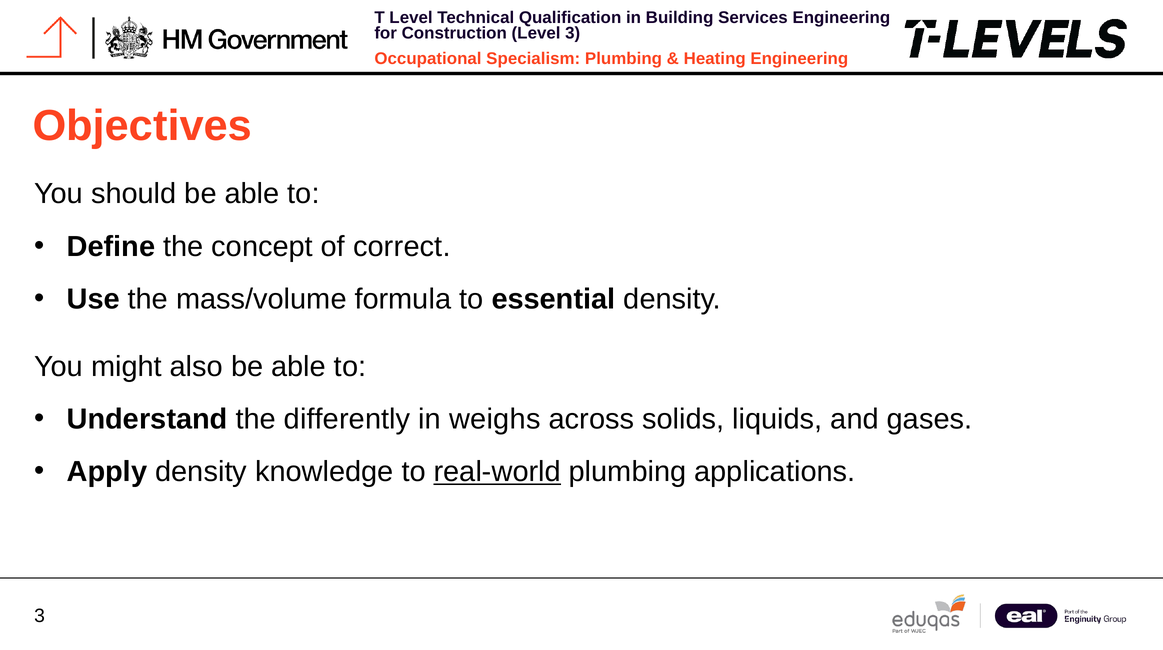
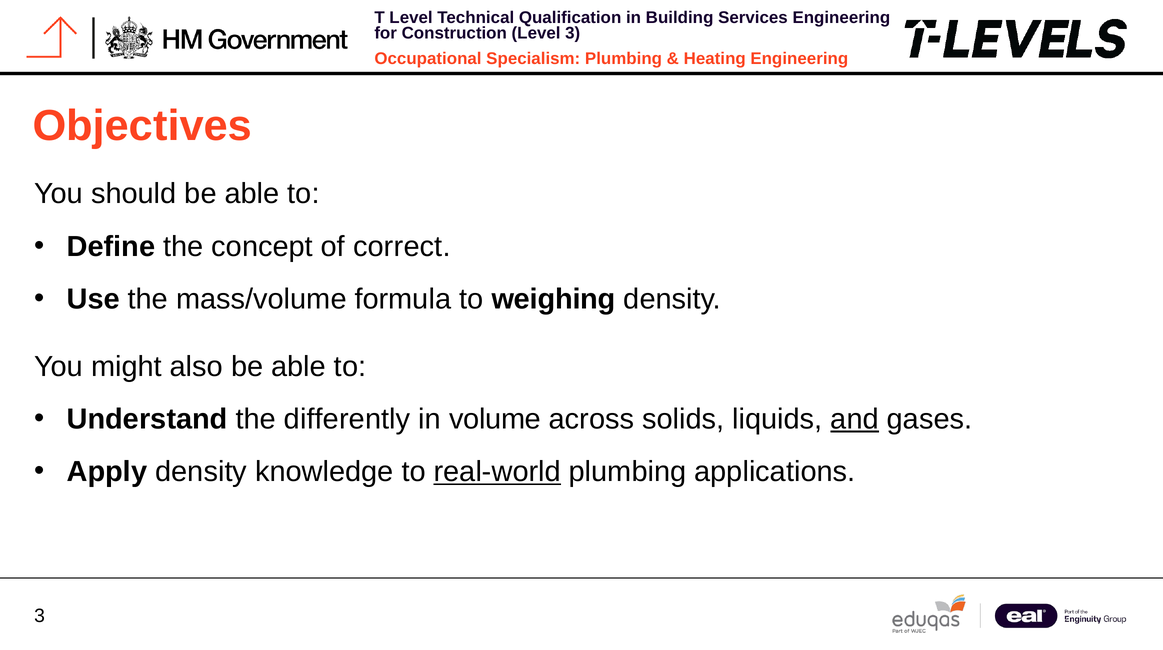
essential: essential -> weighing (554, 299)
weighs: weighs -> volume (495, 419)
and underline: none -> present (855, 419)
